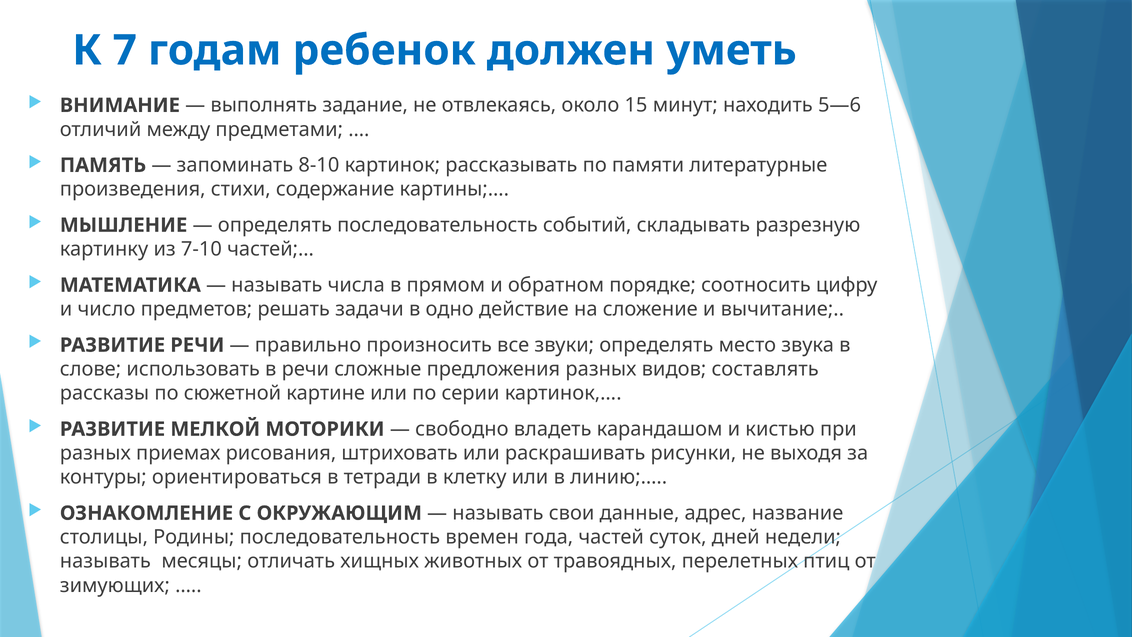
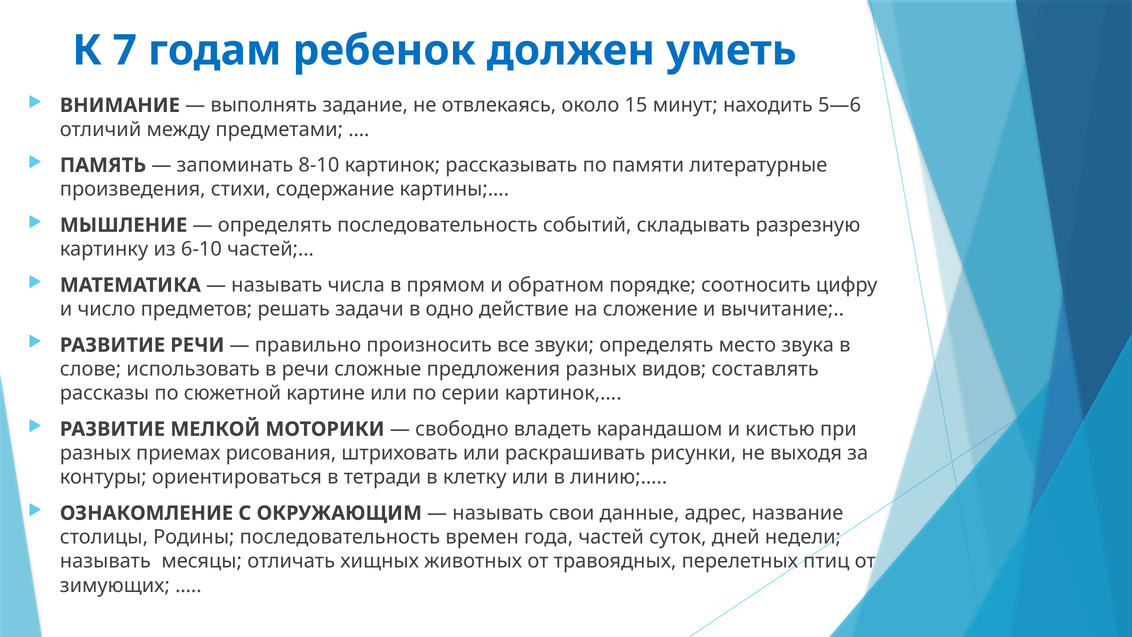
7-10: 7-10 -> 6-10 (201, 249)
